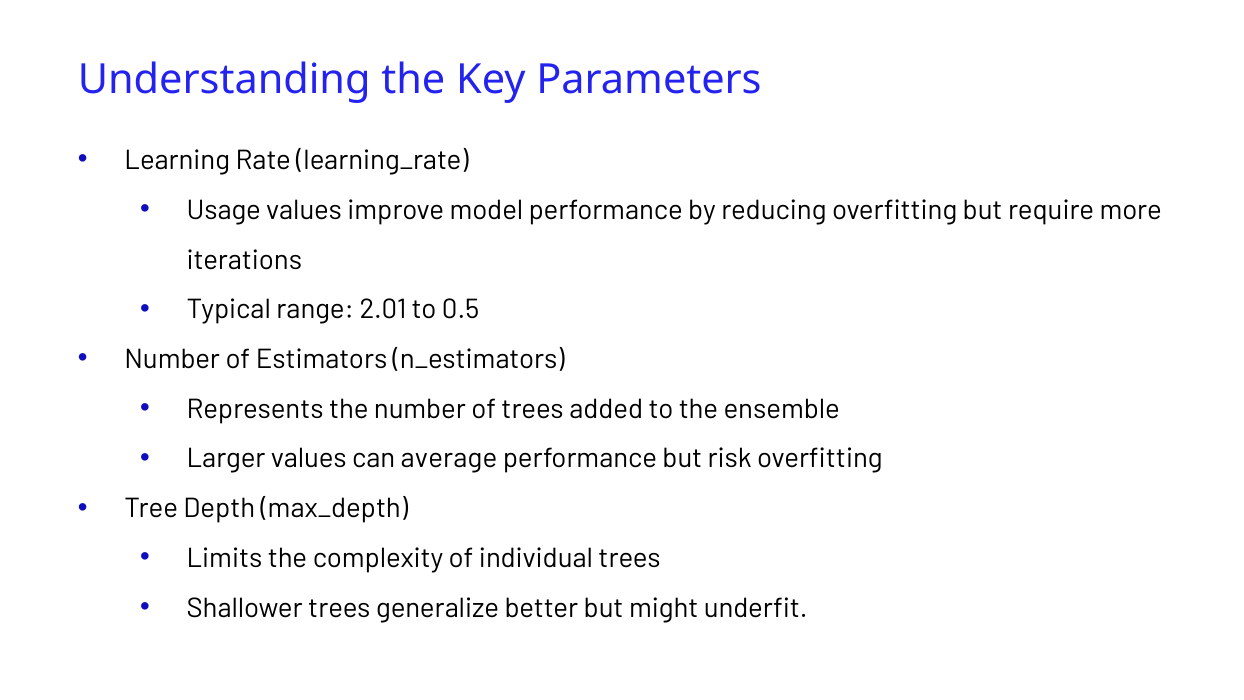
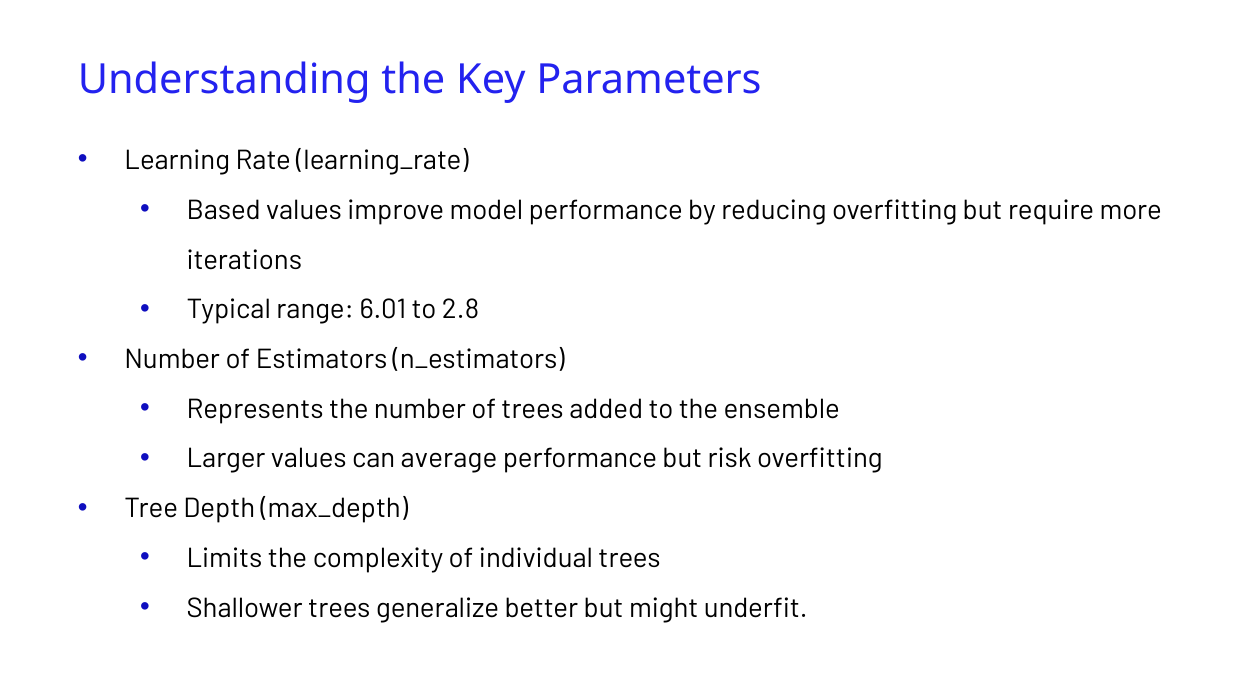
Usage: Usage -> Based (224, 210)
2.01: 2.01 -> 6.01 (383, 310)
0.5: 0.5 -> 2.8 (461, 310)
